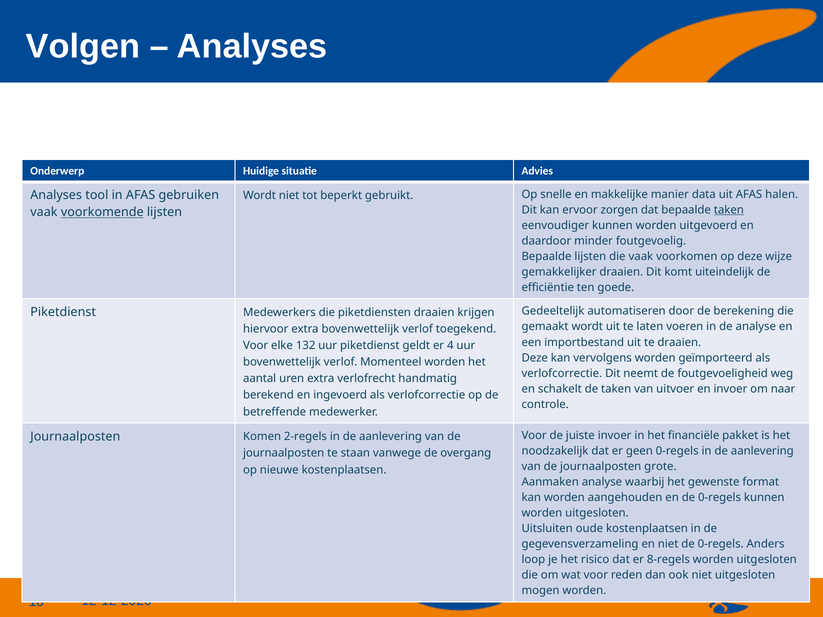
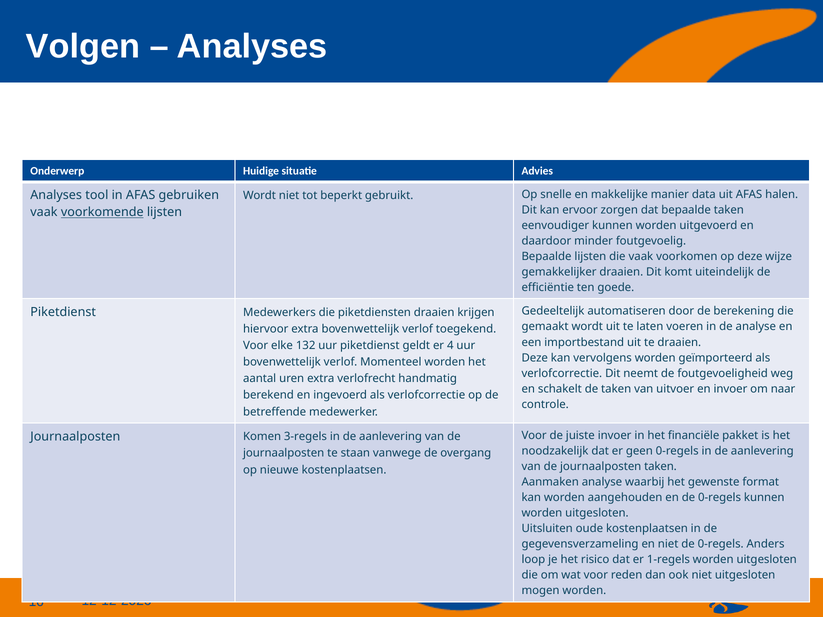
taken underline: present -> none (729, 210)
2-regels: 2-regels -> 3-regels (305, 437)
journaalposten grote: grote -> taken (660, 467)
8-regels: 8-regels -> 1-regels (668, 560)
